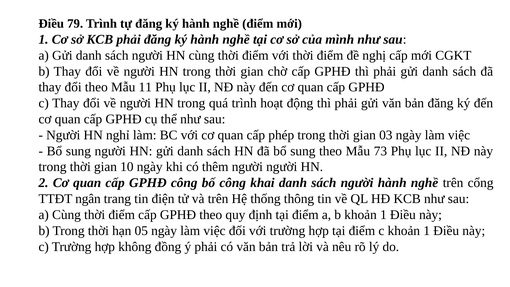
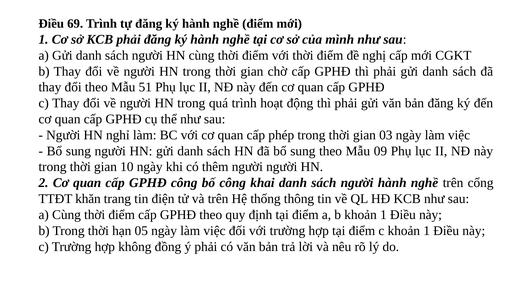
79: 79 -> 69 (75, 24)
11: 11 -> 51 (145, 87)
73: 73 -> 09 (380, 151)
ngân: ngân -> khăn (88, 199)
